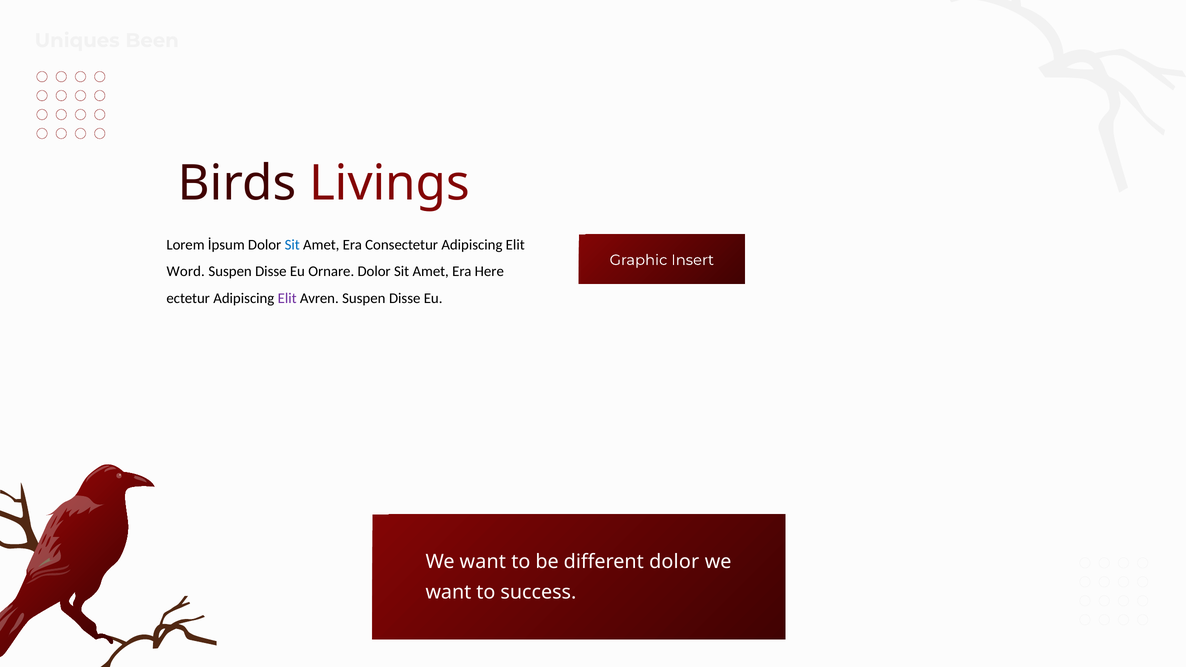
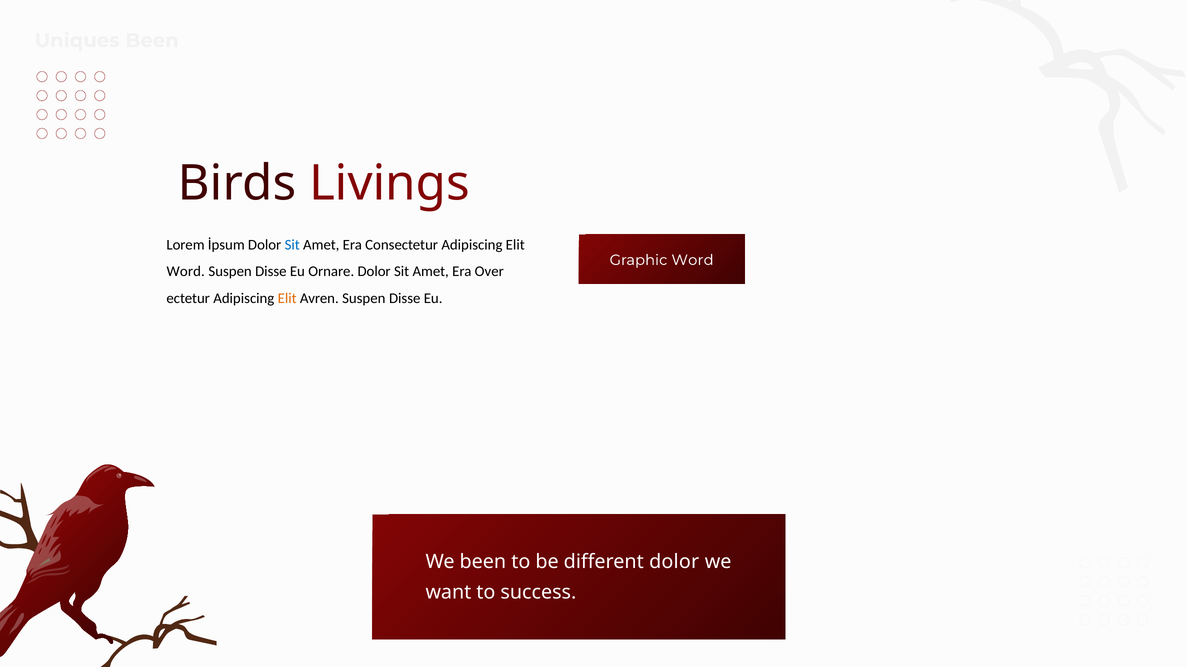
Graphic Insert: Insert -> Word (693, 260)
Here: Here -> Over (489, 272)
Elit colour: purple -> orange (287, 298)
want: want -> been (483, 562)
